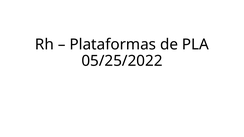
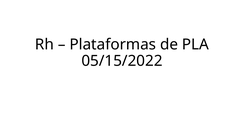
05/25/2022: 05/25/2022 -> 05/15/2022 (122, 61)
